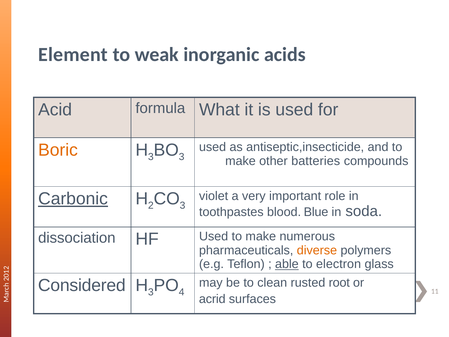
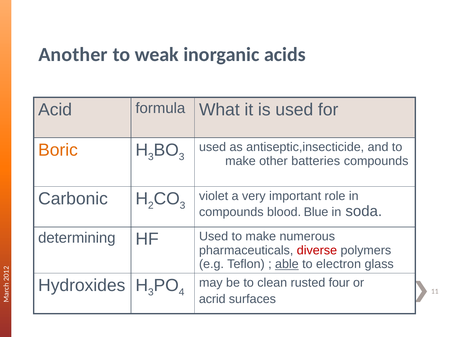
Element: Element -> Another (73, 55)
Carbonic underline: present -> none (73, 199)
toothpastes: toothpastes -> compounds (231, 212)
dissociation: dissociation -> determining (77, 238)
diverse colour: orange -> red (317, 250)
root: root -> four (339, 282)
Considered: Considered -> Hydroxides (82, 285)
